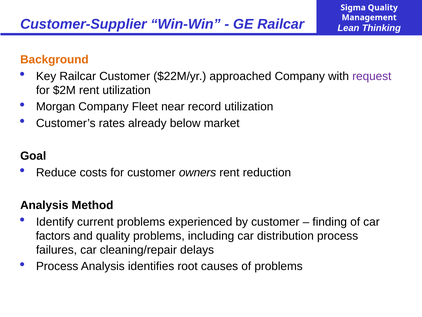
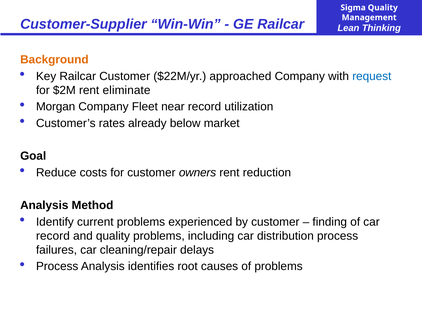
request colour: purple -> blue (372, 76)
rent utilization: utilization -> eliminate (127, 90)
factors: factors -> record (53, 236)
